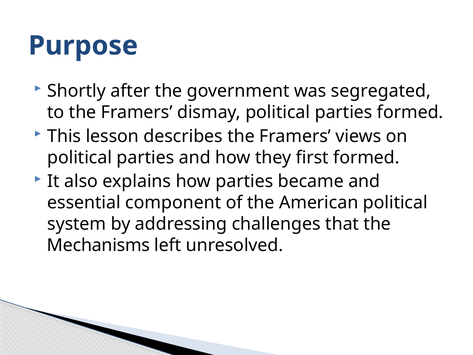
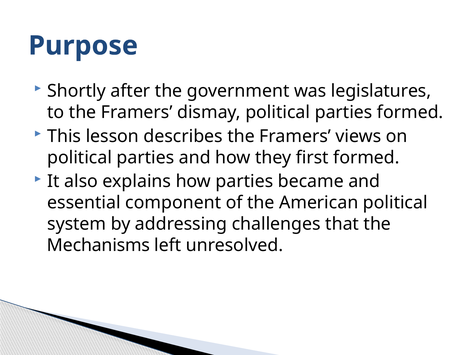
segregated: segregated -> legislatures (381, 91)
